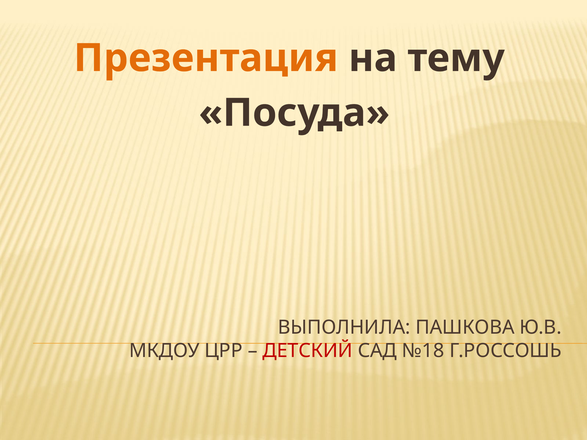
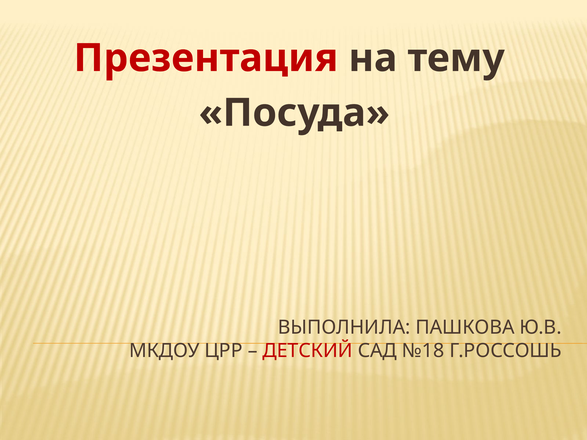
Презентация colour: orange -> red (206, 58)
